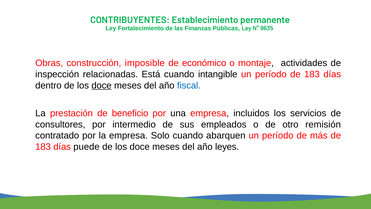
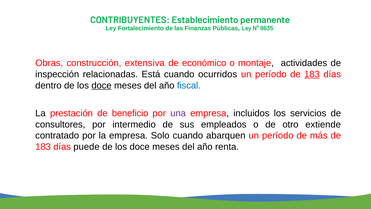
imposible: imposible -> extensiva (145, 63)
intangible: intangible -> ocurridos (218, 74)
183 underline: none -> present (312, 74)
una colour: black -> purple (178, 113)
remisión: remisión -> extiende (323, 124)
leyes: leyes -> renta (227, 147)
